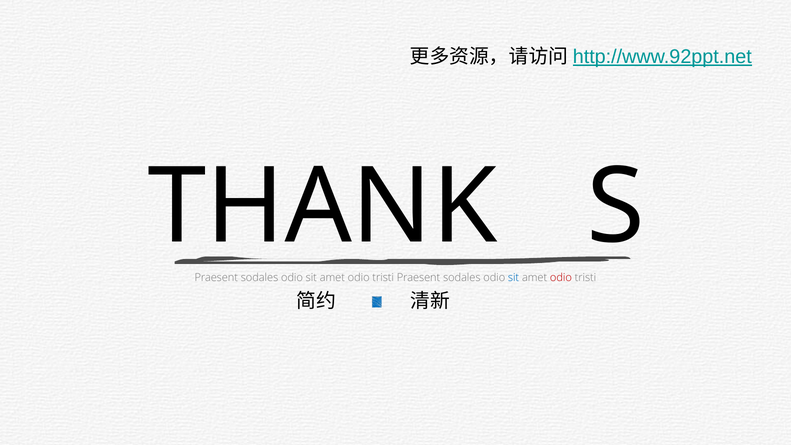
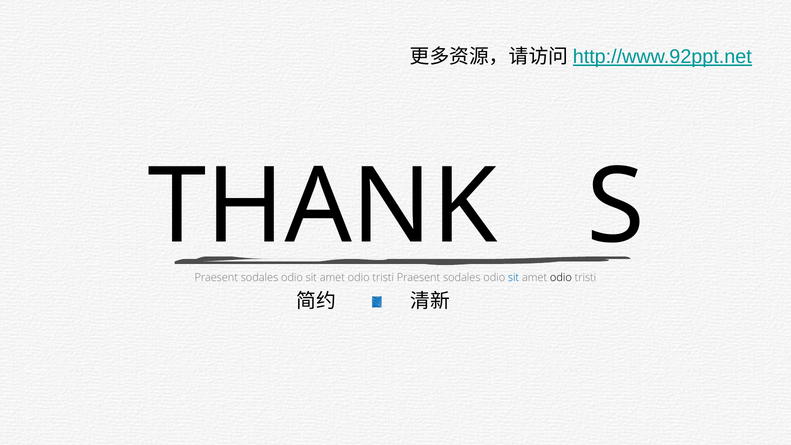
odio colour: red -> black (561, 277)
